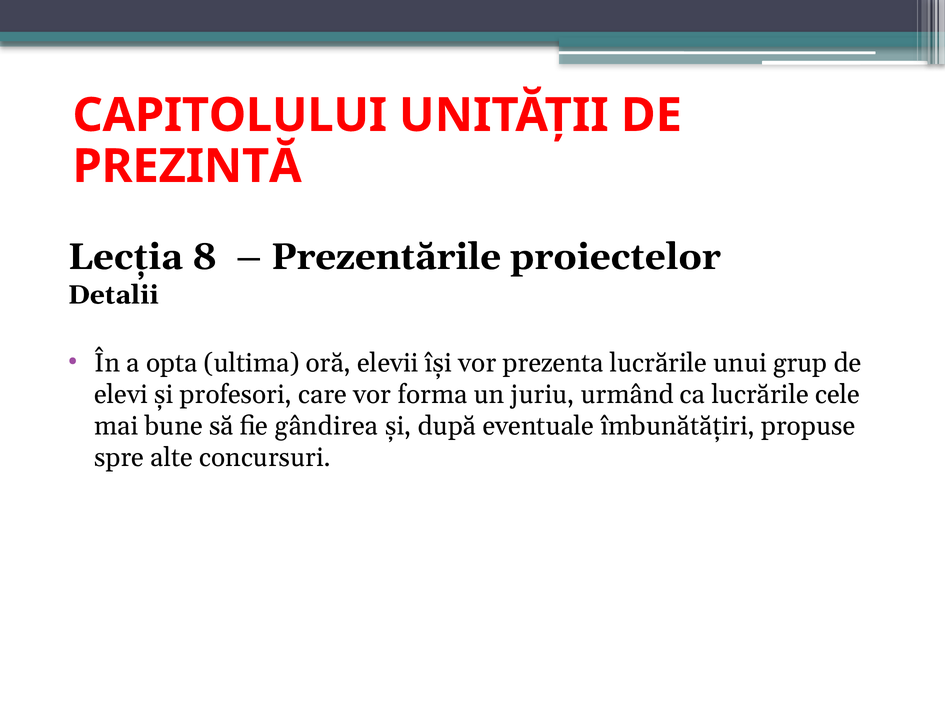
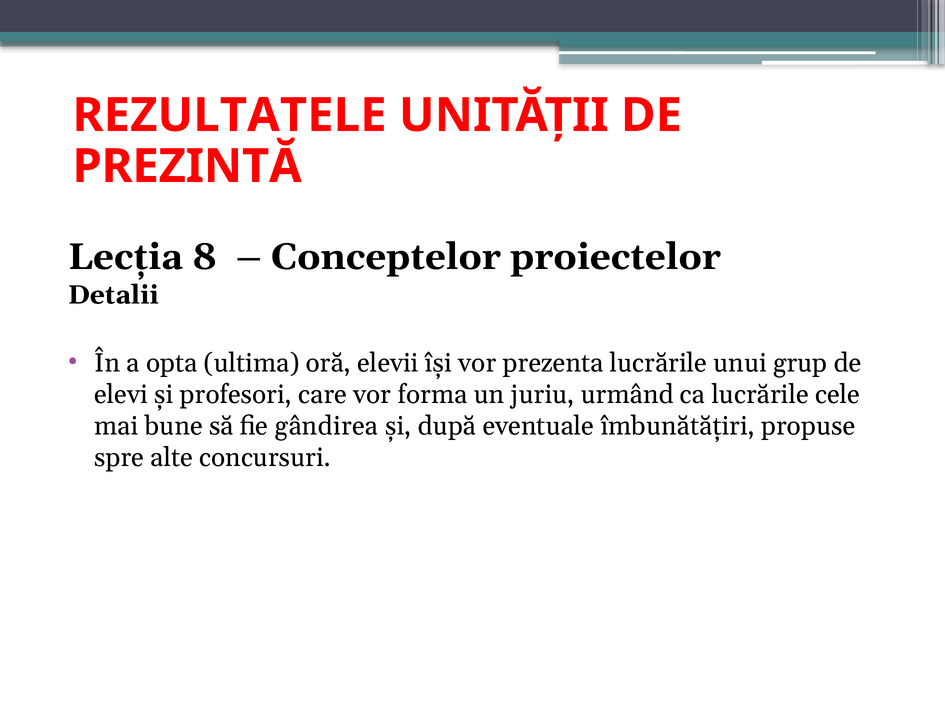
CAPITOLULUI: CAPITOLULUI -> REZULTATELE (230, 115)
Prezentările: Prezentările -> Conceptelor (386, 257)
